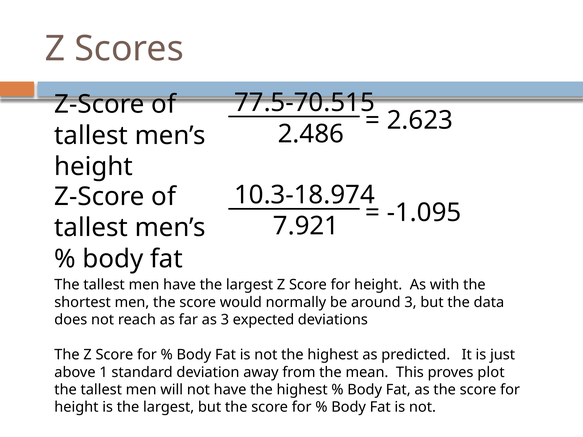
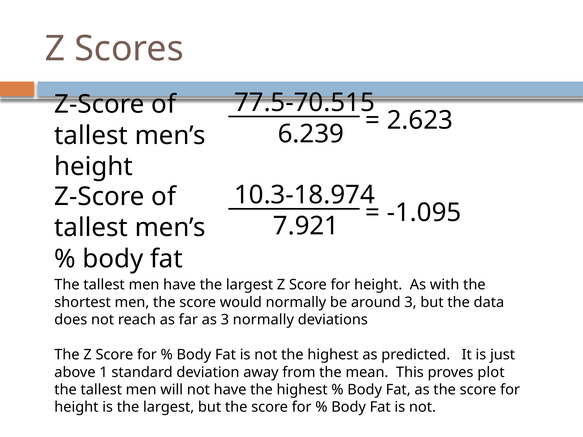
2.486: 2.486 -> 6.239 (311, 134)
3 expected: expected -> normally (263, 320)
